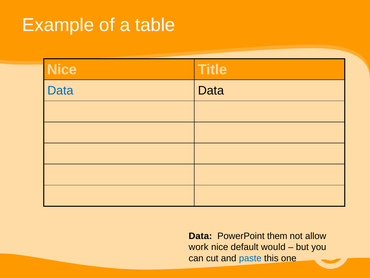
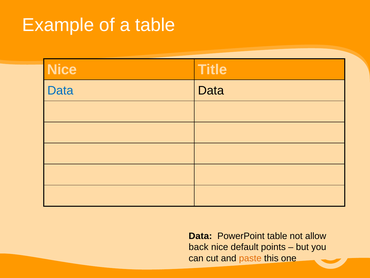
PowerPoint them: them -> table (277, 236)
work: work -> back (199, 247)
would: would -> points (273, 247)
paste colour: blue -> orange (250, 258)
